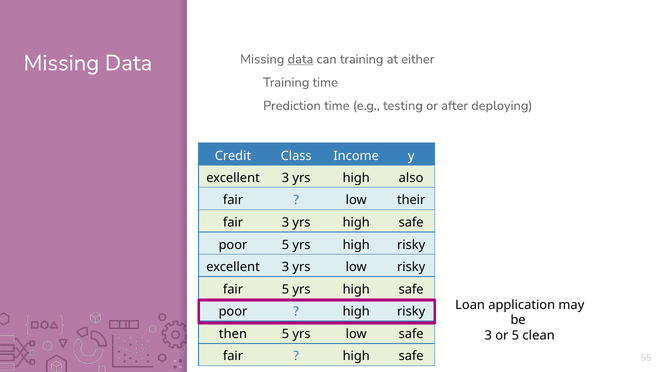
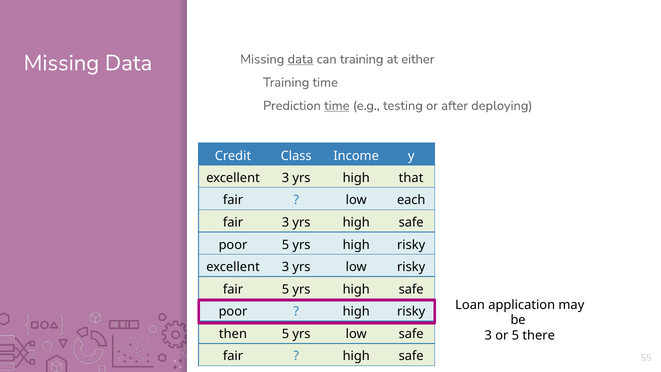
time underline: none -> present (337, 106)
also: also -> that (411, 178)
their: their -> each (411, 200)
clean: clean -> there (539, 336)
